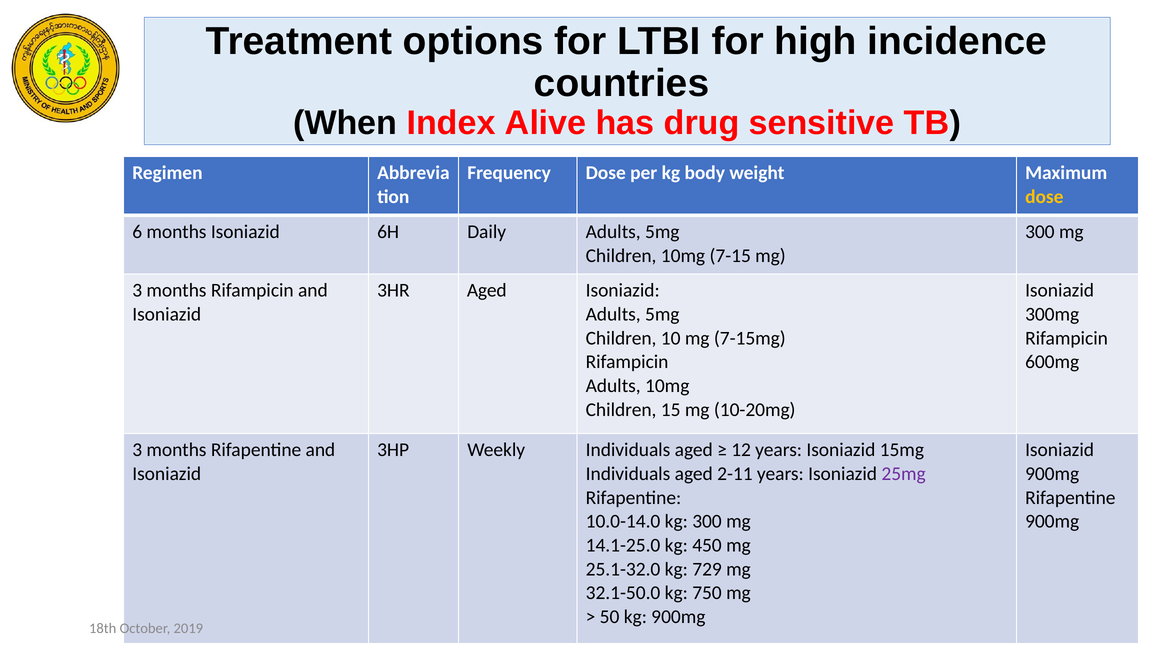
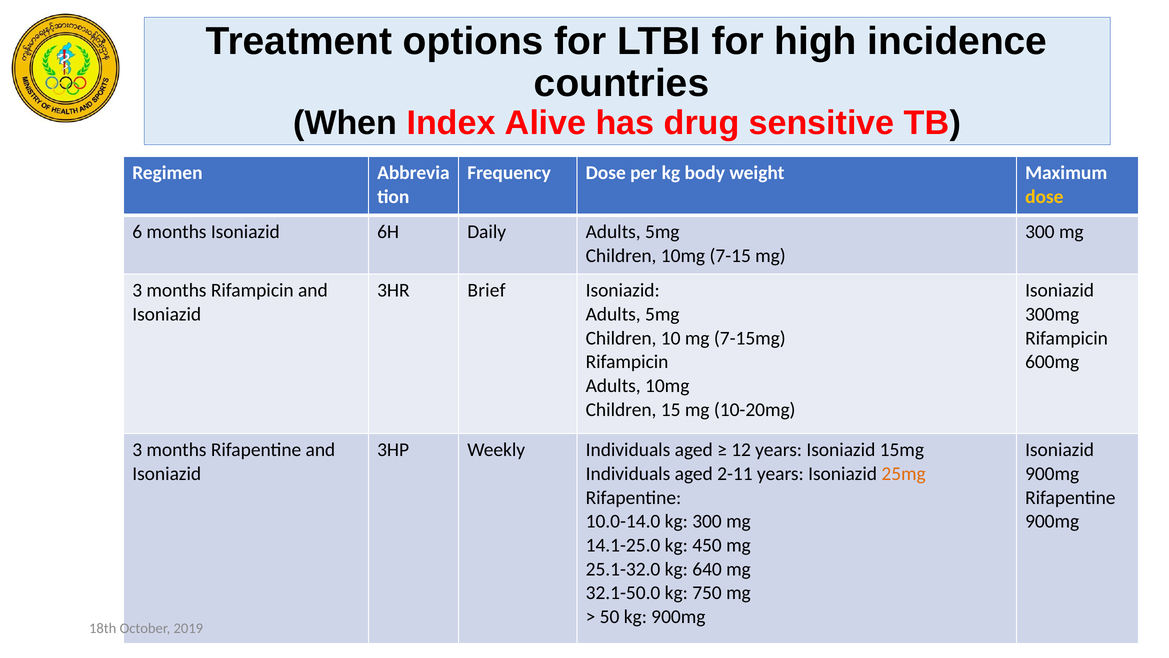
3HR Aged: Aged -> Brief (487, 290)
25mg colour: purple -> orange (904, 474)
729: 729 -> 640 (707, 569)
